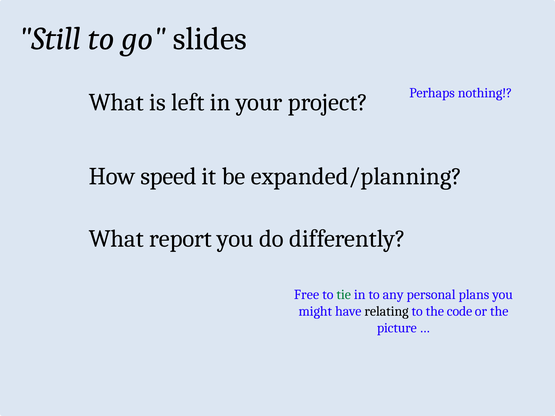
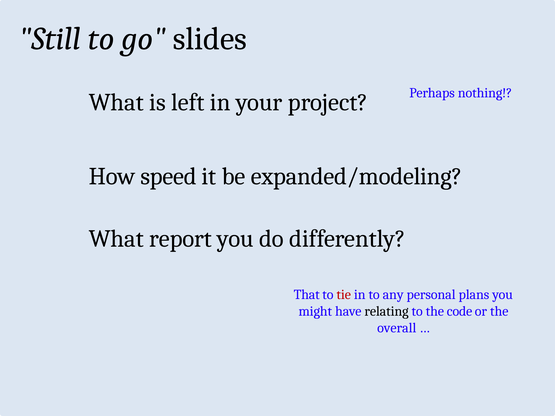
expanded/planning: expanded/planning -> expanded/modeling (356, 177)
Free: Free -> That (307, 295)
tie colour: green -> red (344, 295)
picture: picture -> overall (397, 328)
